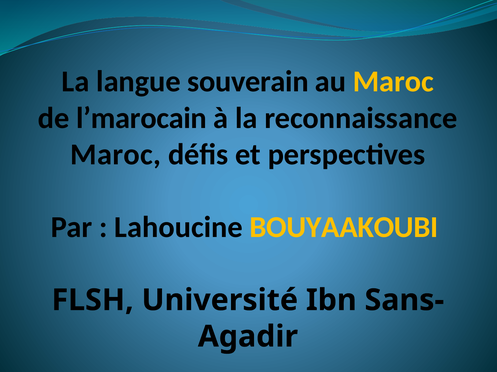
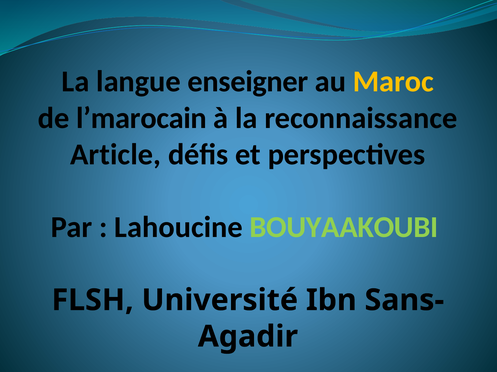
souverain: souverain -> enseigner (248, 82)
Maroc: Maroc -> Article (116, 155)
BOUYAAKOUBI colour: yellow -> light green (344, 228)
